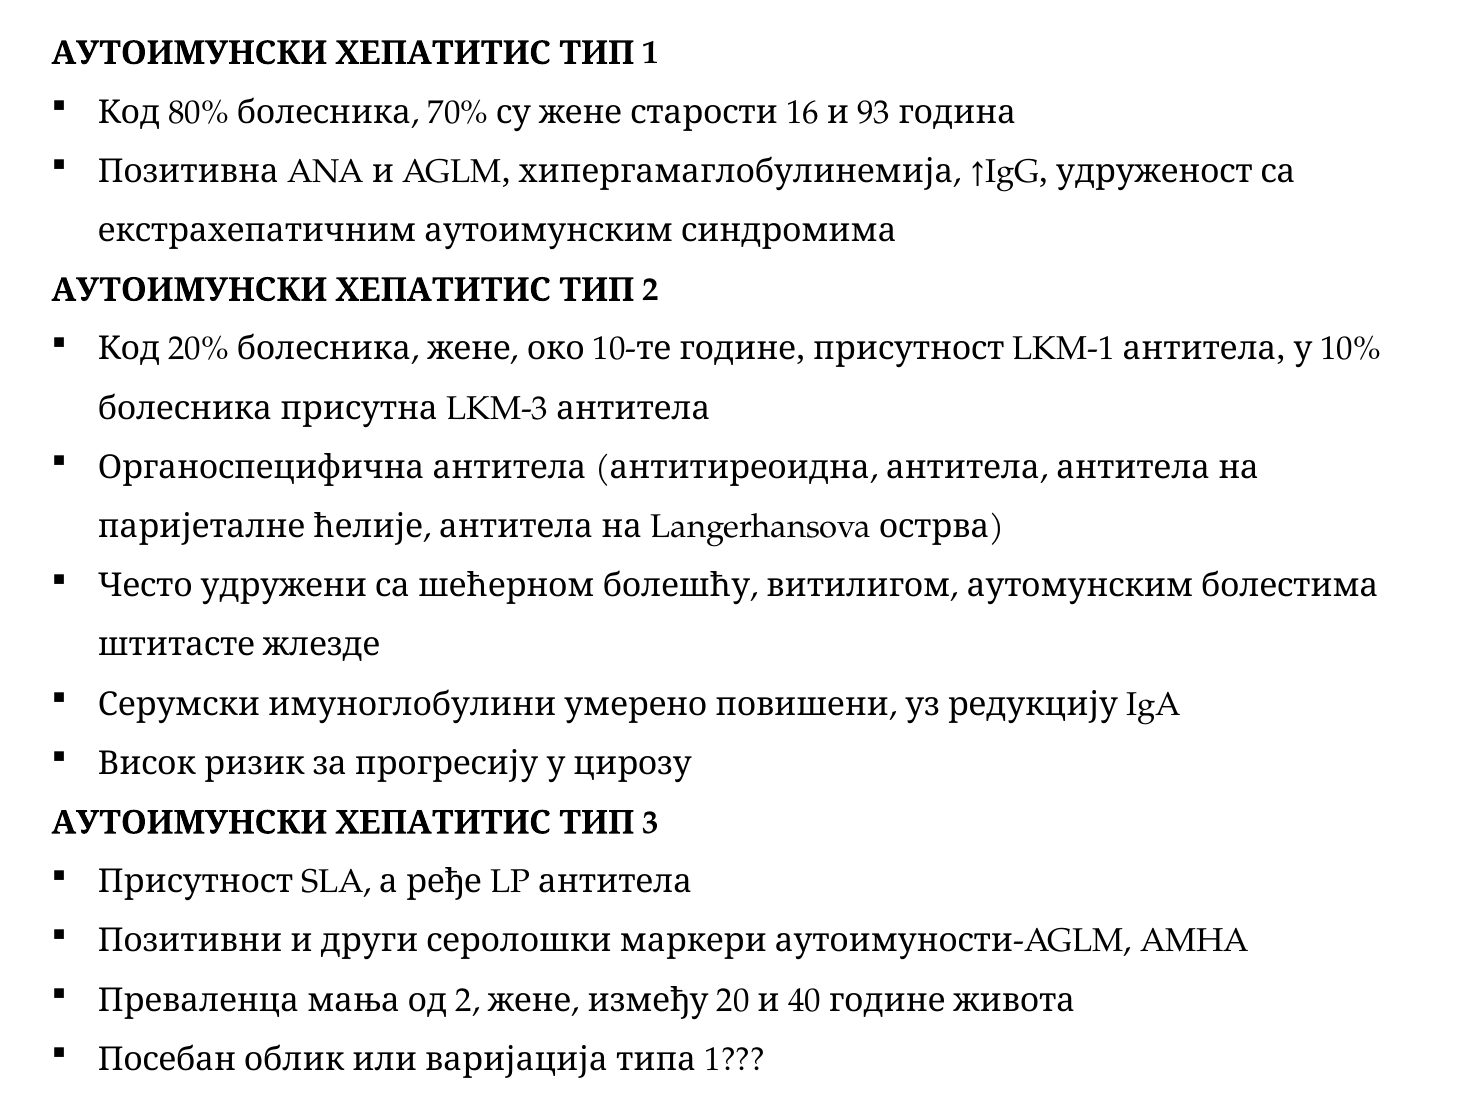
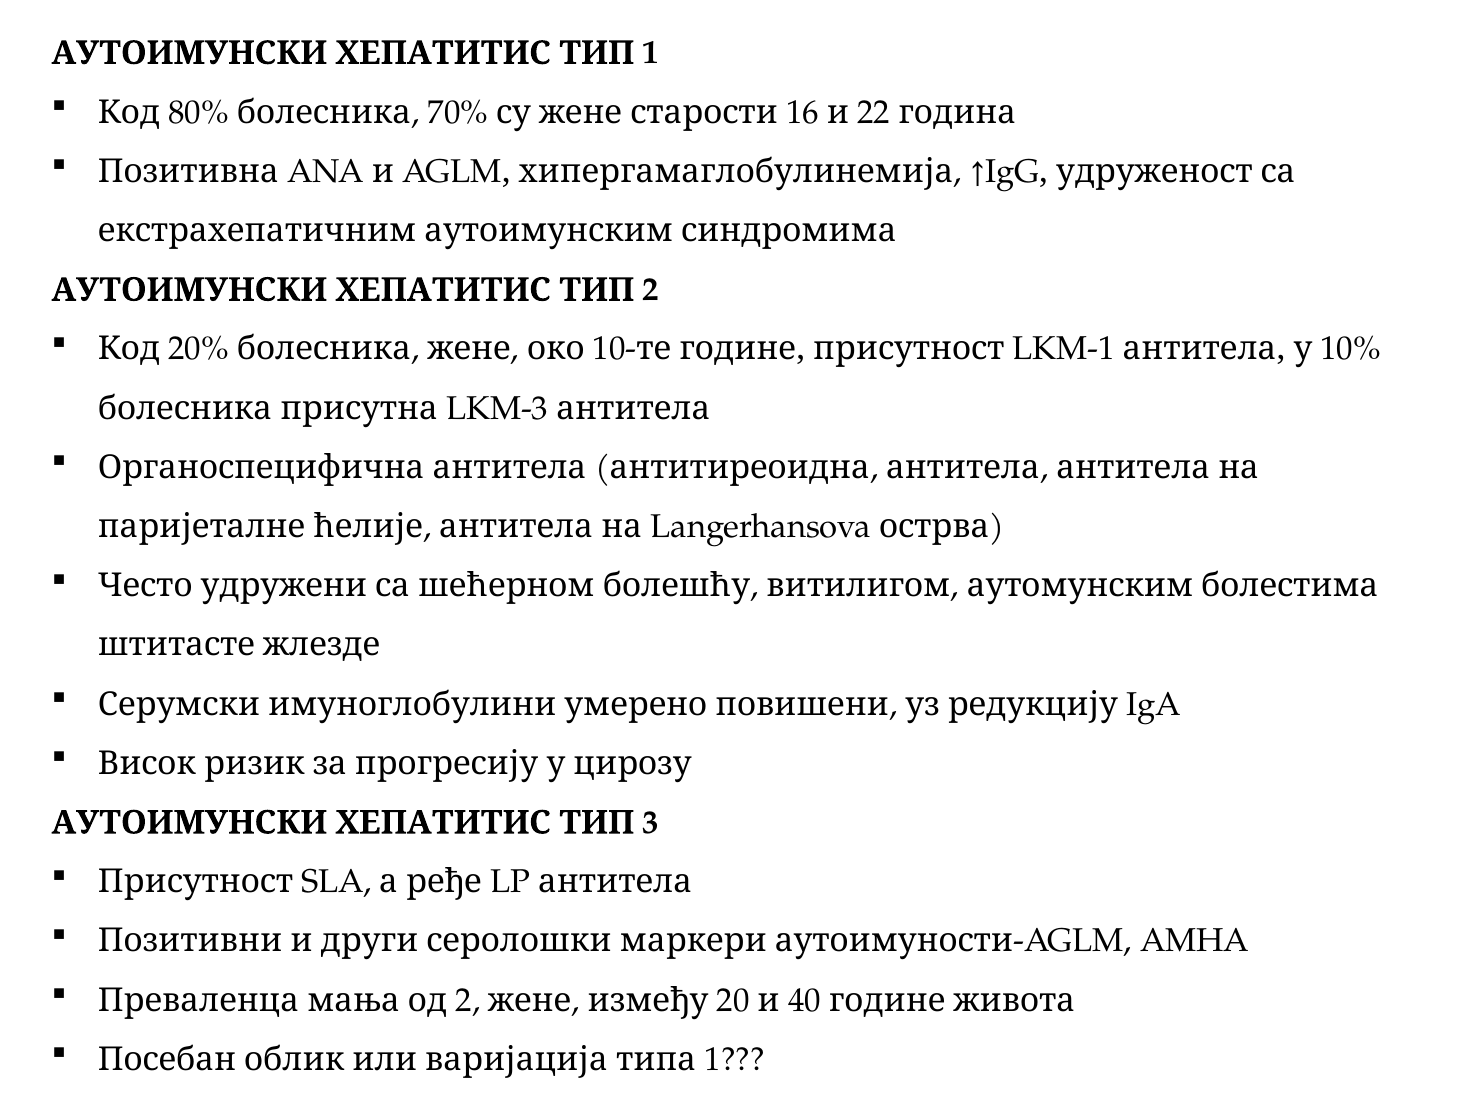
93: 93 -> 22 (874, 112)
